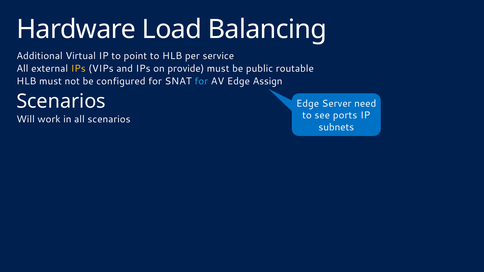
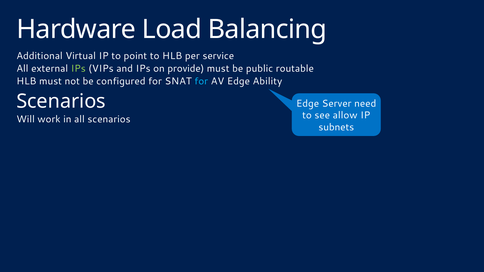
IPs colour: yellow -> light green (78, 69)
Assign: Assign -> Ability (267, 81)
ports: ports -> allow (345, 115)
